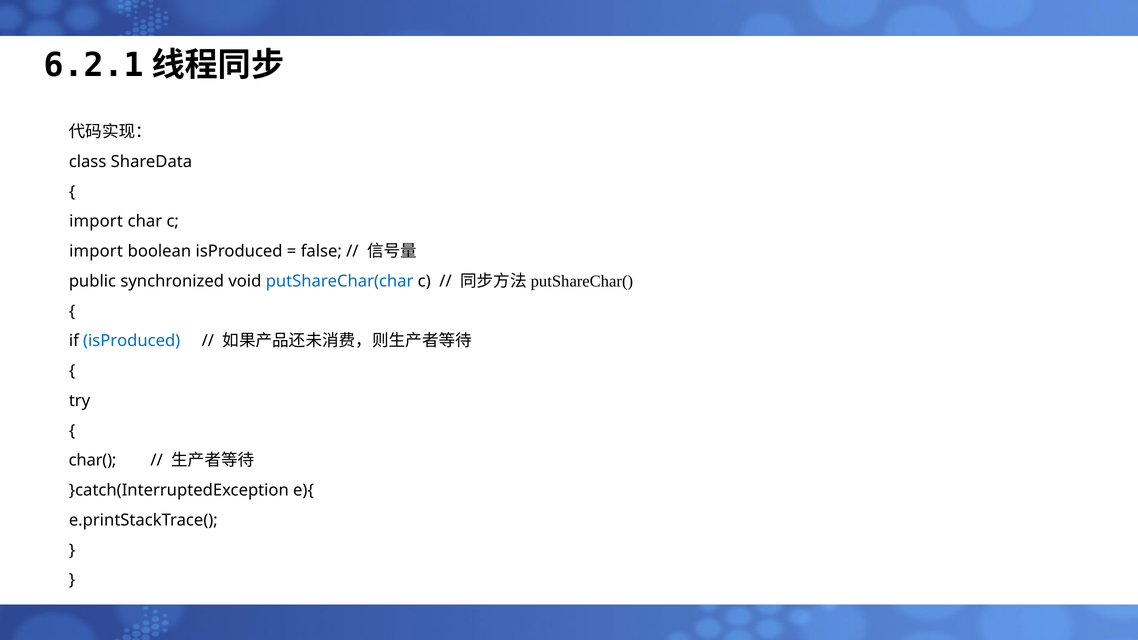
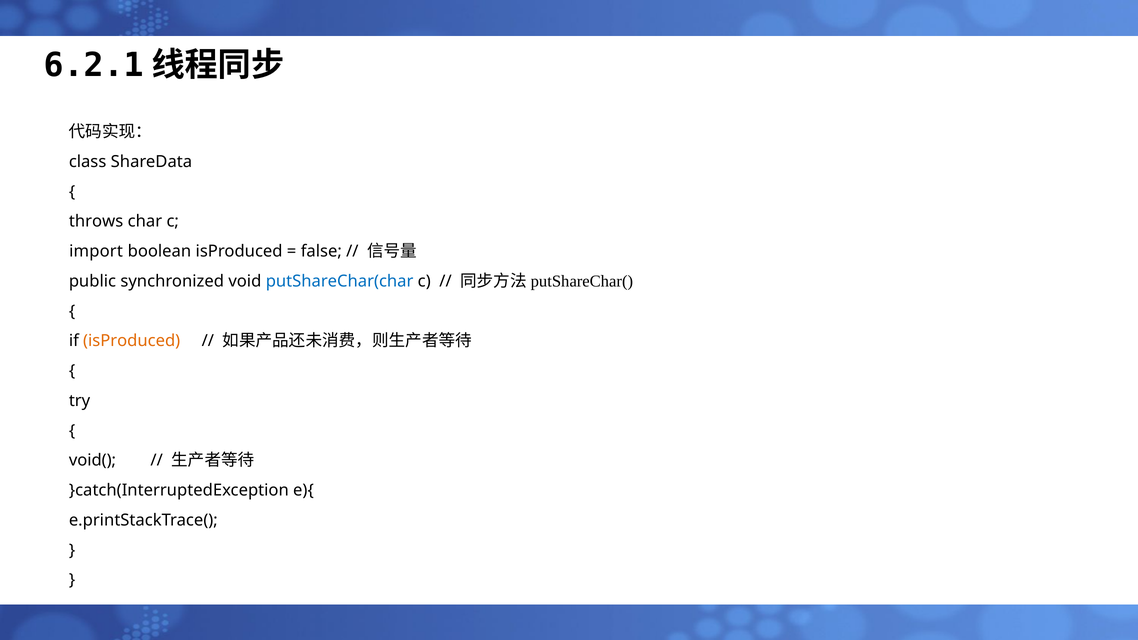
import: import -> throws (96, 222)
isProduced colour: blue -> orange (132, 341)
char(: char( -> void( (92, 461)
